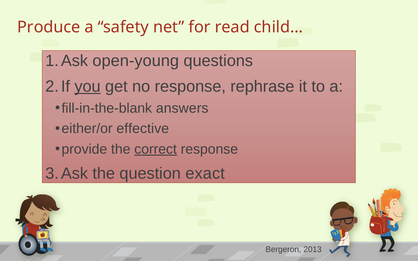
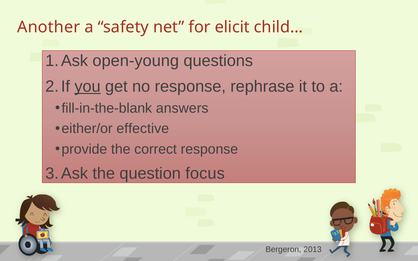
Produce: Produce -> Another (49, 27)
read: read -> elicit (232, 27)
correct underline: present -> none (156, 149)
exact: exact -> focus (205, 174)
